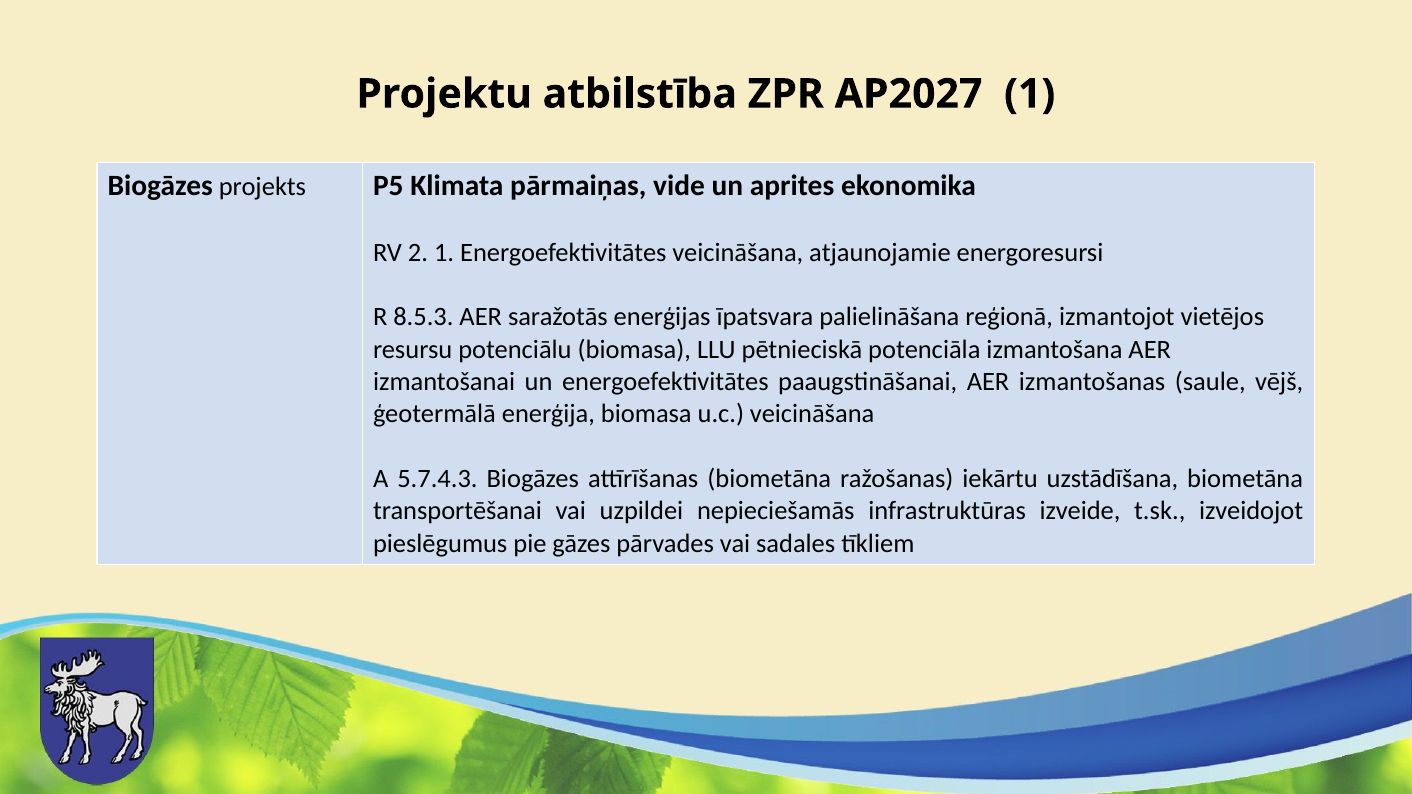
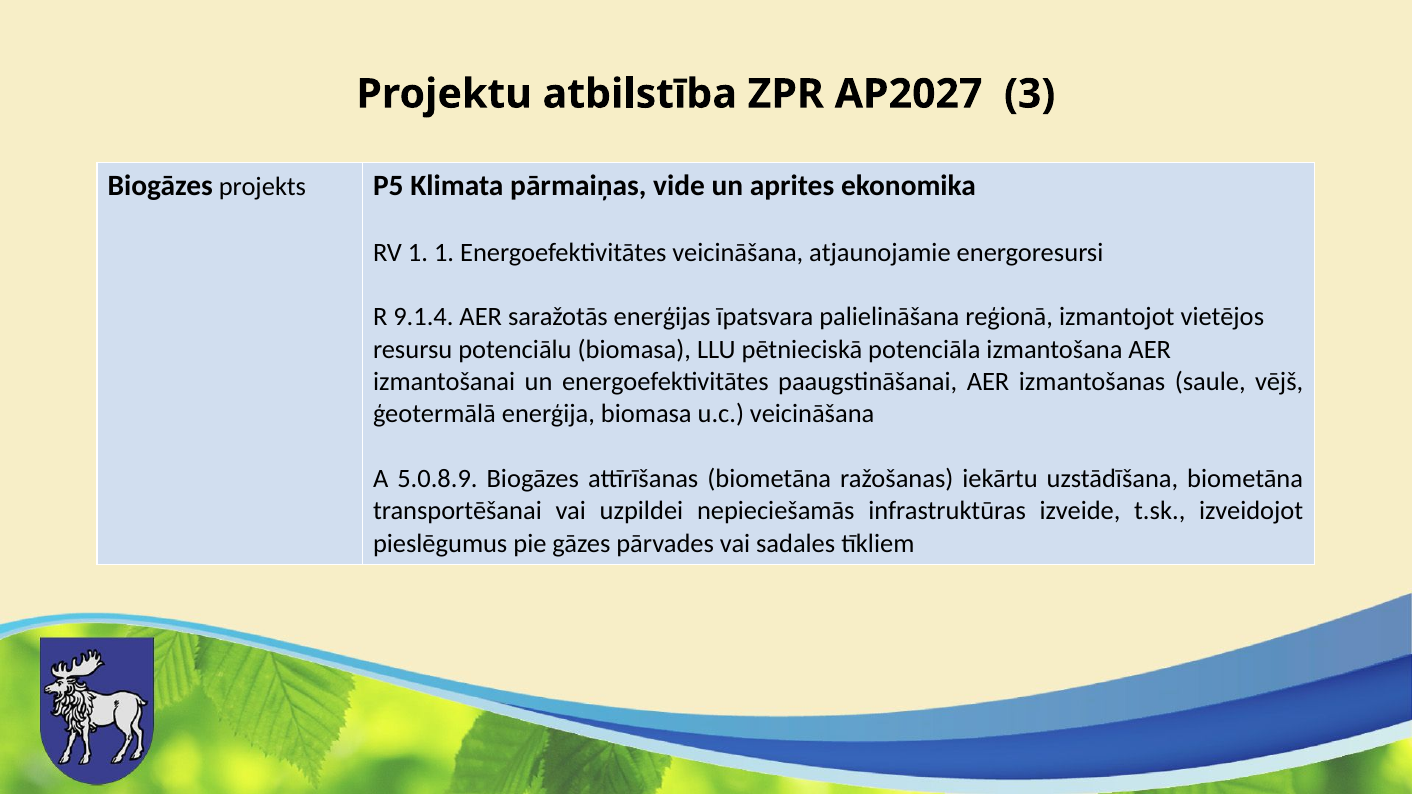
AP2027 1: 1 -> 3 (1030, 94)
RV 2: 2 -> 1 (418, 253)
8.5.3: 8.5.3 -> 9.1.4 (423, 317)
5.7.4.3: 5.7.4.3 -> 5.0.8.9 (437, 479)
